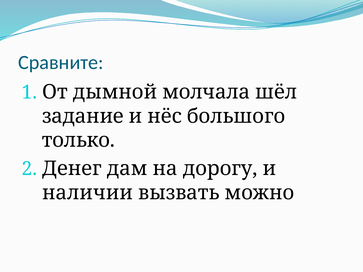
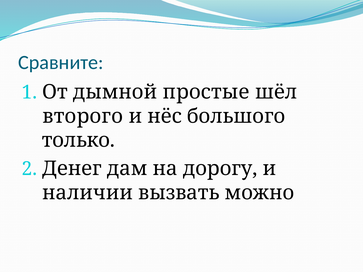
молчала: молчала -> простые (206, 92)
задание: задание -> второго (83, 116)
